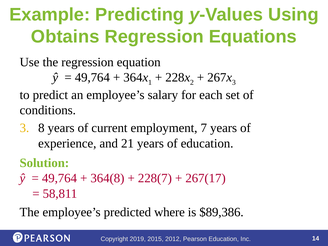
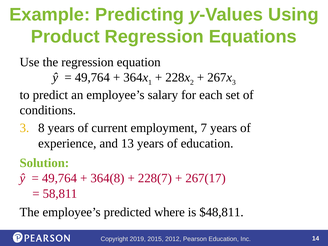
Obtains: Obtains -> Product (65, 37)
21: 21 -> 13 (127, 143)
$89,386: $89,386 -> $48,811 (221, 212)
